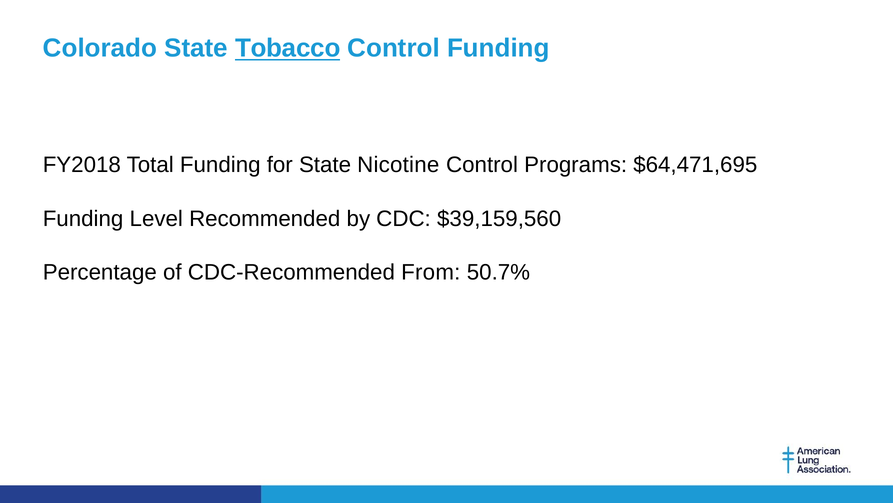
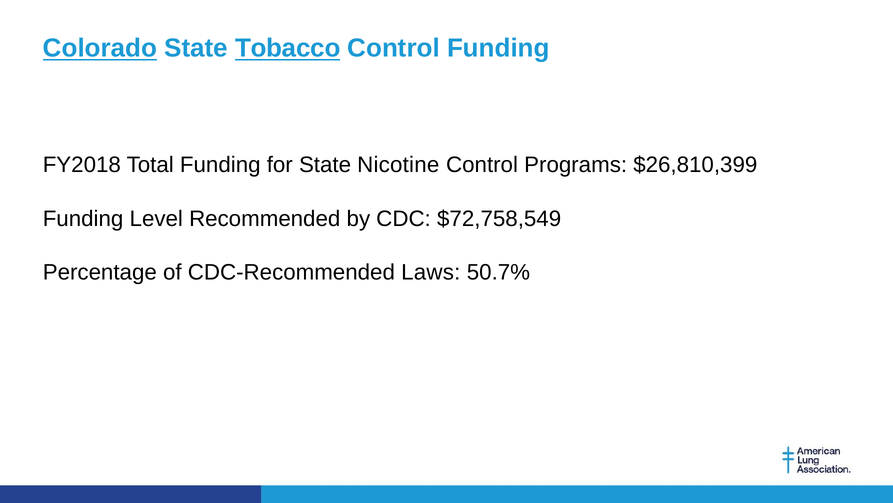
Colorado underline: none -> present (100, 48)
$64,471,695: $64,471,695 -> $26,810,399 (695, 165)
$39,159,560: $39,159,560 -> $72,758,549 (499, 218)
From: From -> Laws (431, 272)
